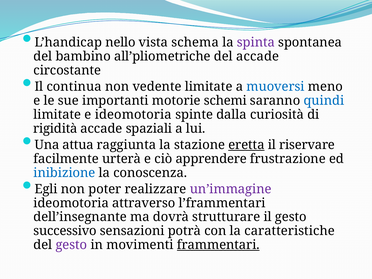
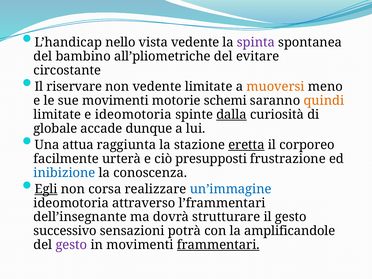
vista schema: schema -> vedente (195, 42)
del accade: accade -> evitare (258, 56)
continua: continua -> riservare (74, 87)
muoversi colour: blue -> orange (275, 87)
sue importanti: importanti -> movimenti (115, 101)
quindi colour: blue -> orange (324, 101)
dalla underline: none -> present (232, 115)
rigidità: rigidità -> globale (55, 129)
spaziali: spaziali -> dunque (149, 129)
riservare: riservare -> corporeo (307, 145)
apprendere: apprendere -> presupposti (211, 159)
Egli underline: none -> present (46, 189)
poter: poter -> corsa (105, 189)
un’immagine colour: purple -> blue (231, 189)
caratteristiche: caratteristiche -> amplificandole (290, 231)
